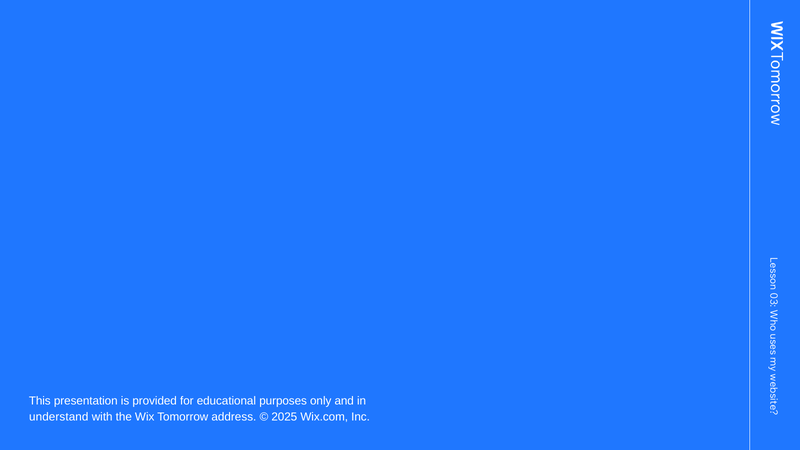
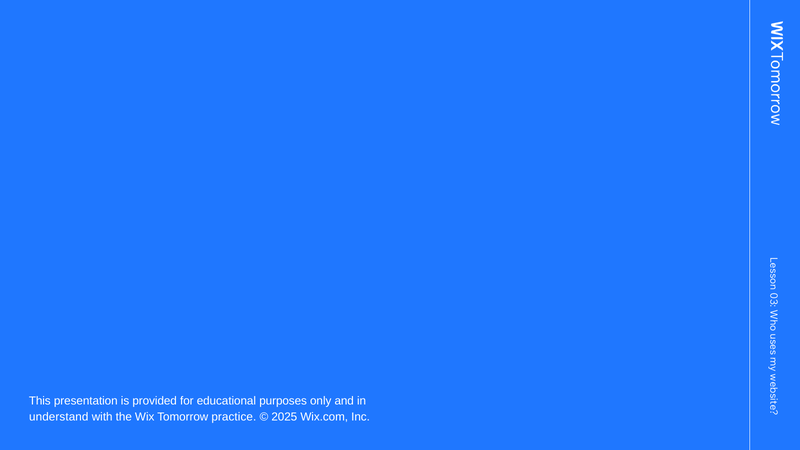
address: address -> practice (234, 417)
